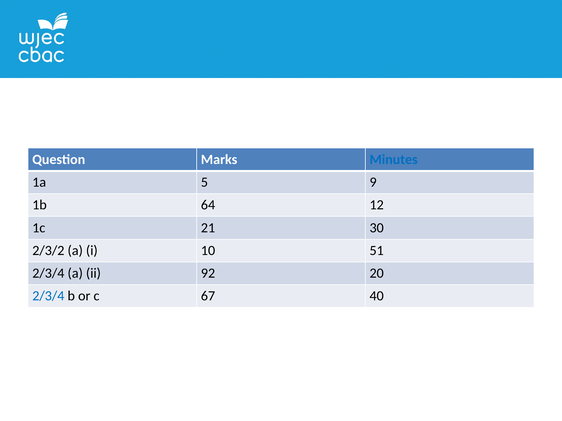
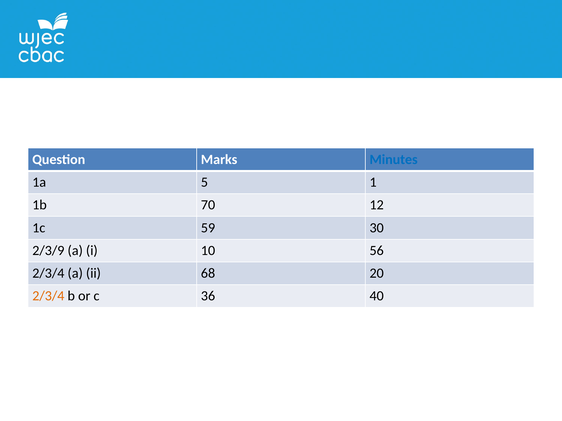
9: 9 -> 1 (373, 182)
64: 64 -> 70 (208, 205)
21: 21 -> 59 (208, 228)
2/3/2: 2/3/2 -> 2/3/9 (48, 251)
51: 51 -> 56 (377, 251)
92: 92 -> 68 (208, 274)
2/3/4 colour: blue -> orange (48, 296)
67: 67 -> 36 (208, 296)
